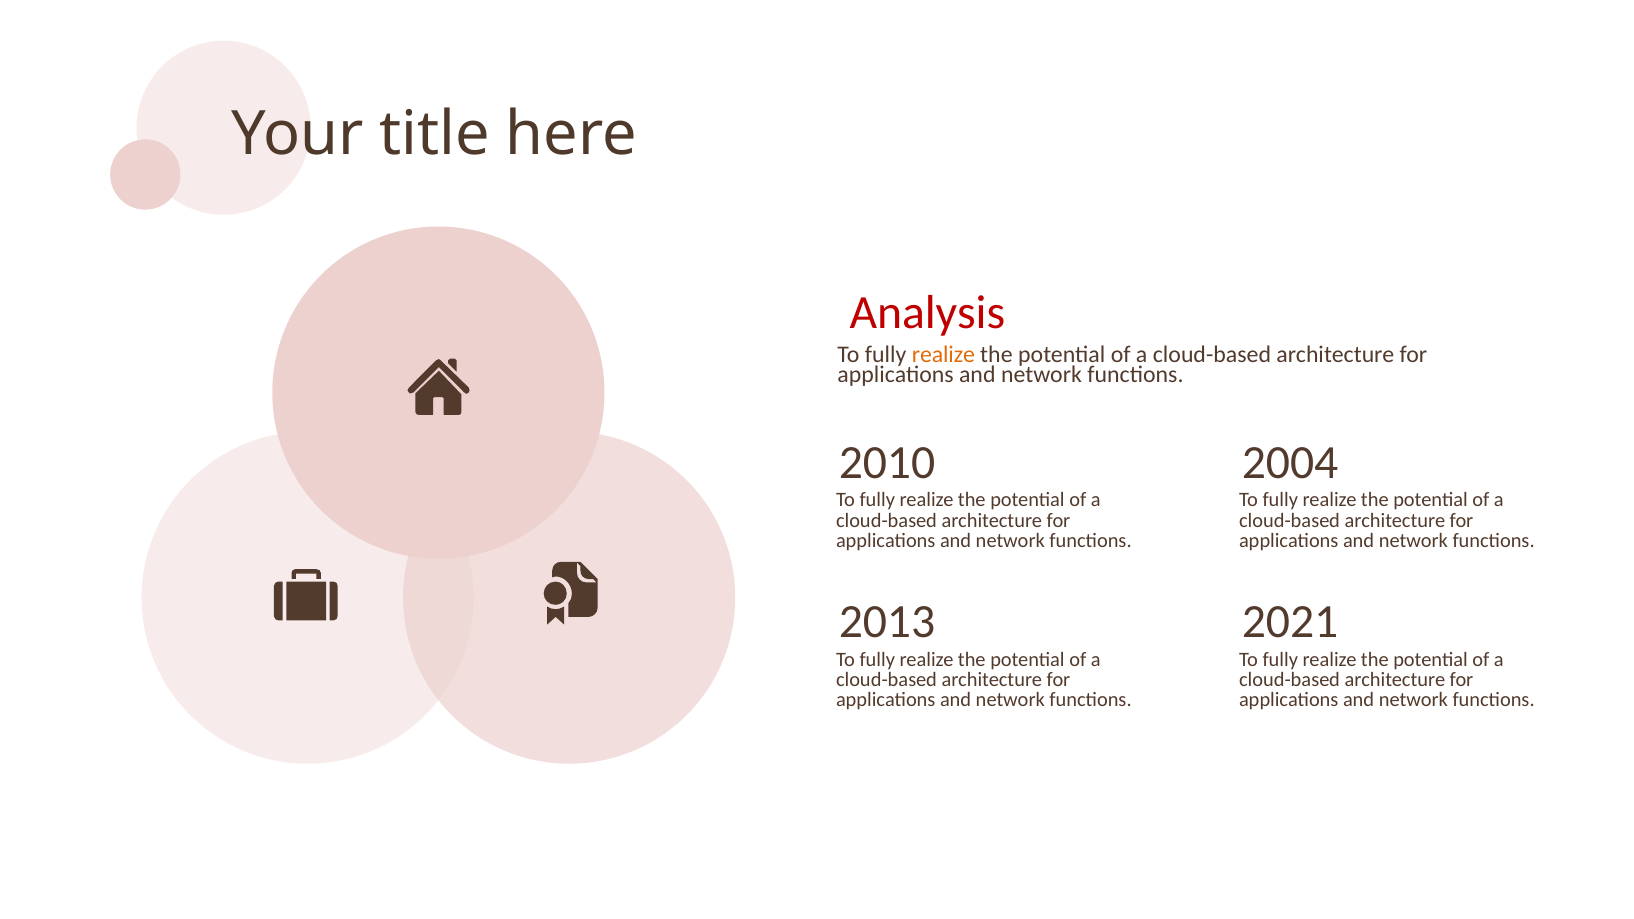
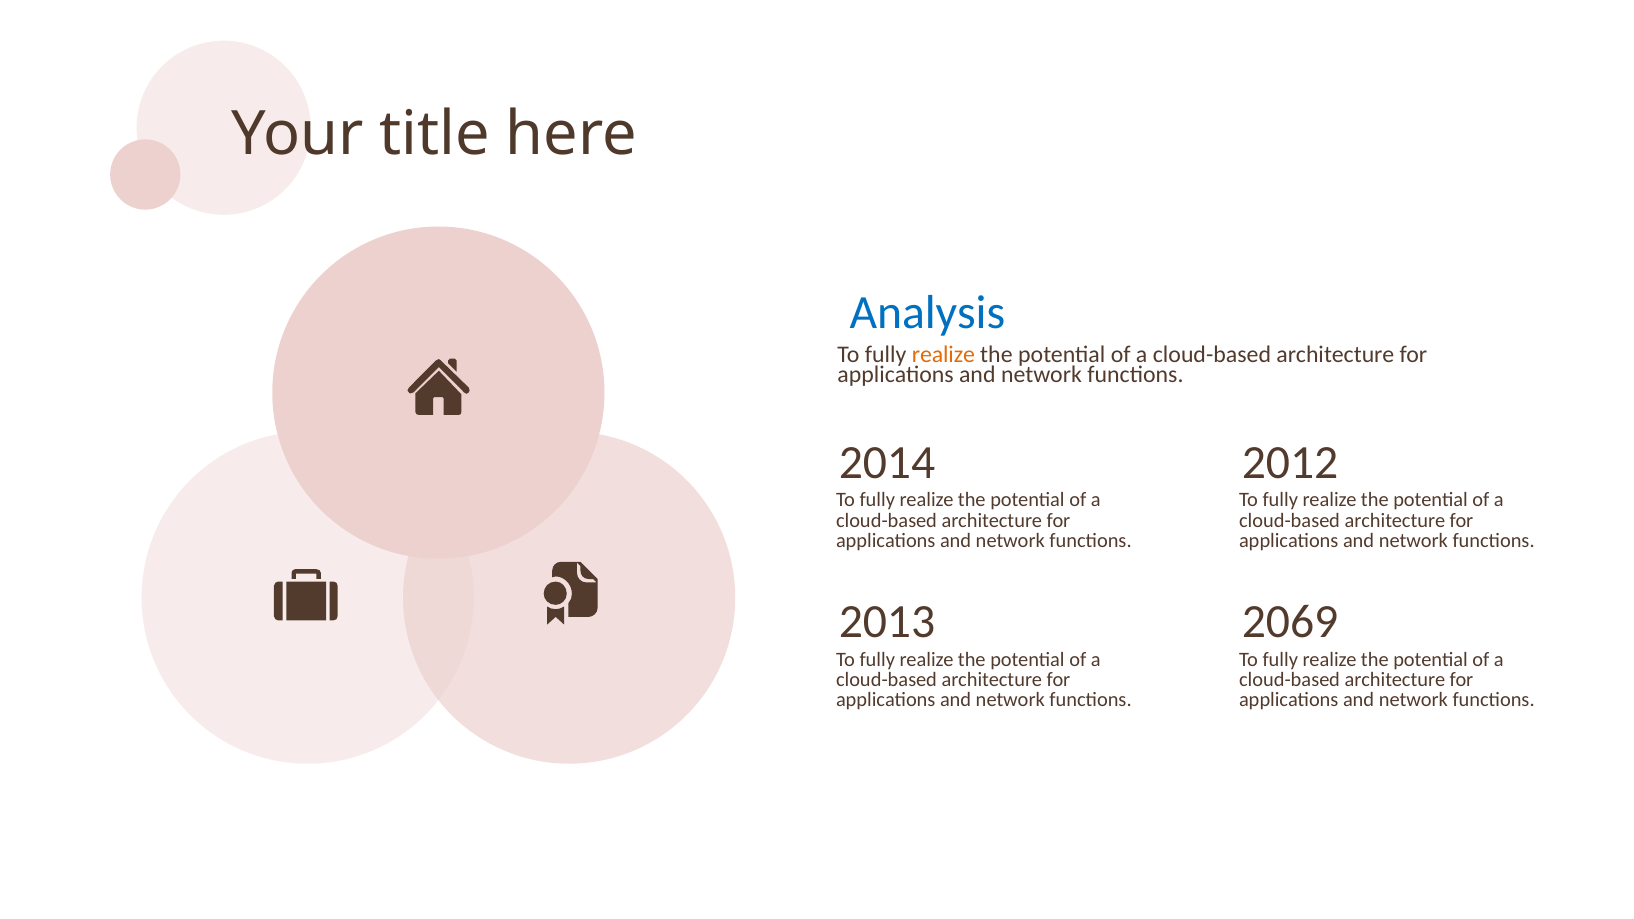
Analysis colour: red -> blue (927, 313)
2010: 2010 -> 2014 (887, 462)
2004: 2004 -> 2012 (1290, 462)
2021: 2021 -> 2069 (1290, 622)
